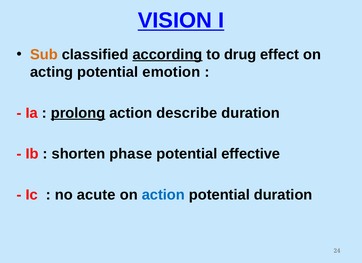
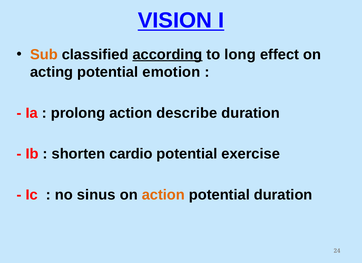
drug: drug -> long (240, 55)
prolong underline: present -> none (78, 113)
phase: phase -> cardio (131, 154)
effective: effective -> exercise (251, 154)
acute: acute -> sinus (96, 195)
action colour: blue -> orange (163, 195)
